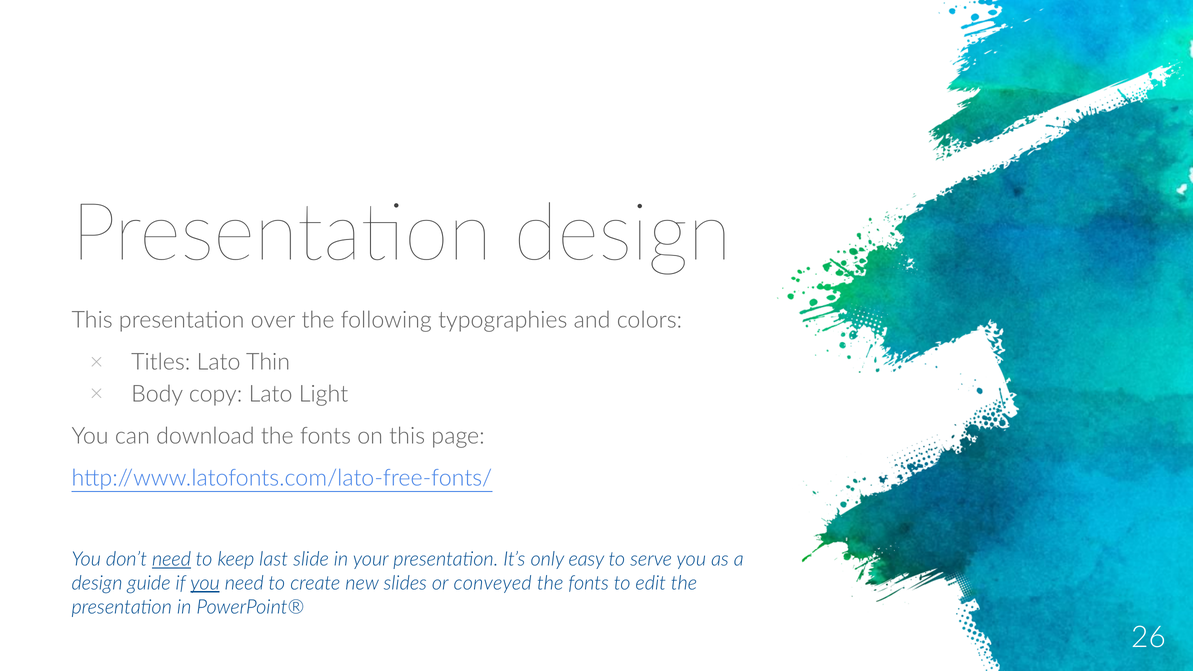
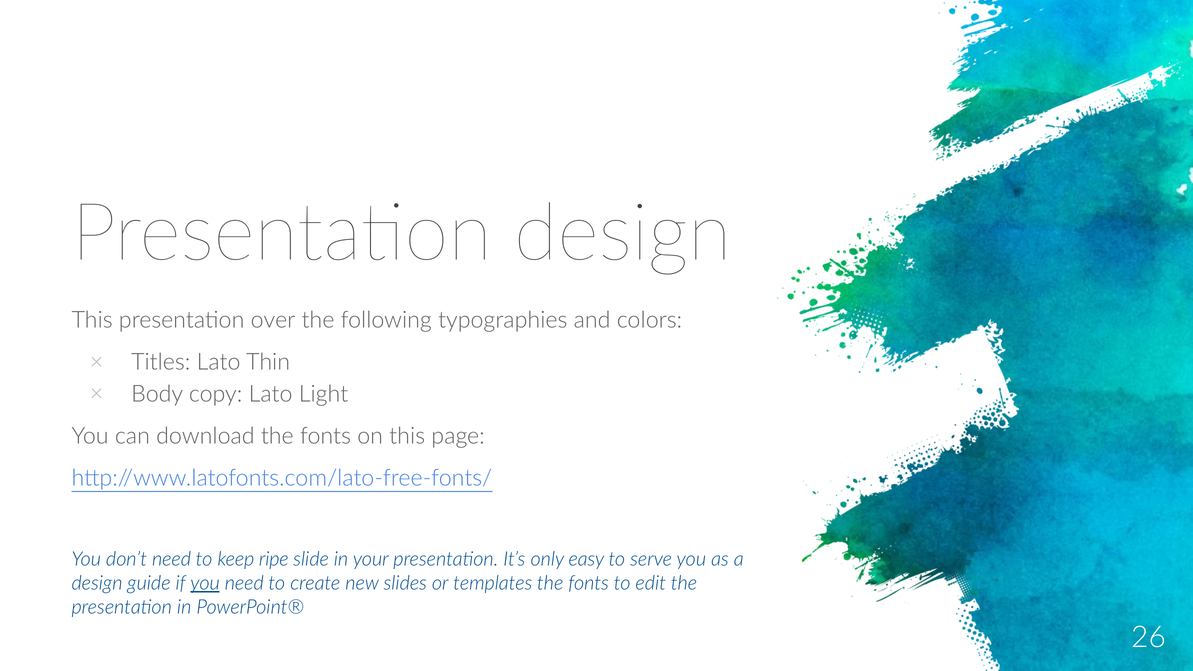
need underline: present -> none (172, 560)
last: last -> ripe (274, 560)
conveyed: conveyed -> templates (493, 583)
